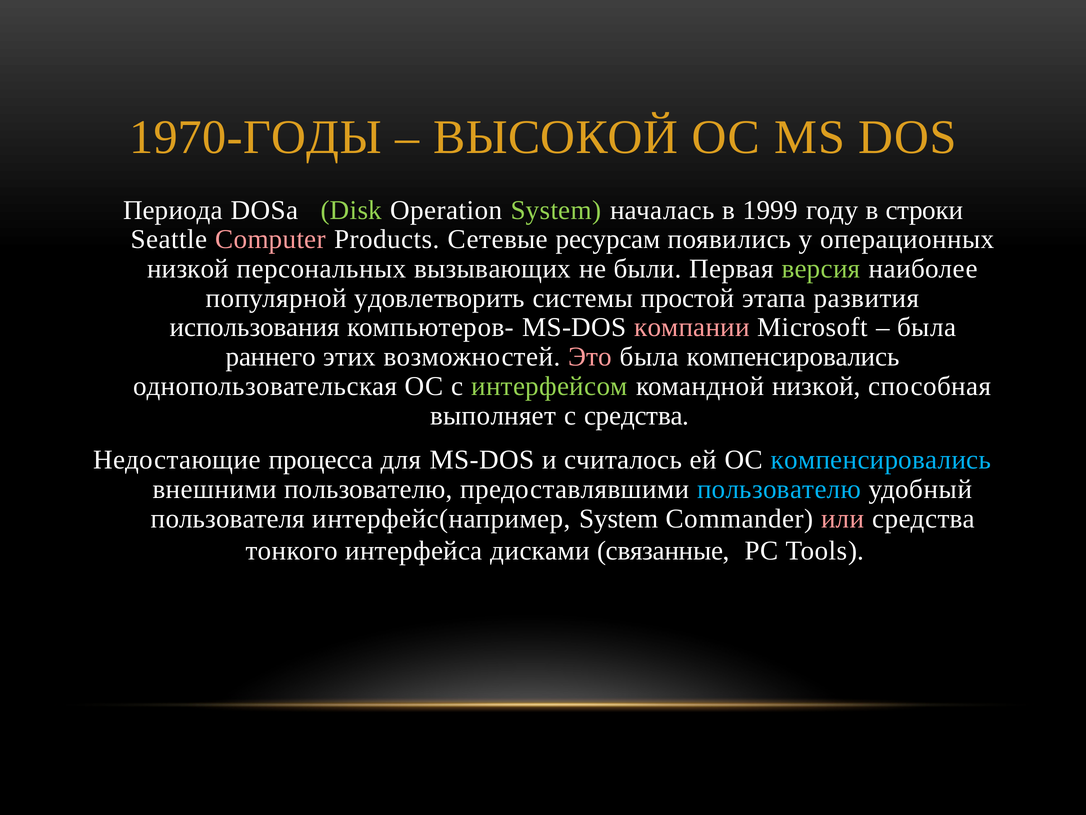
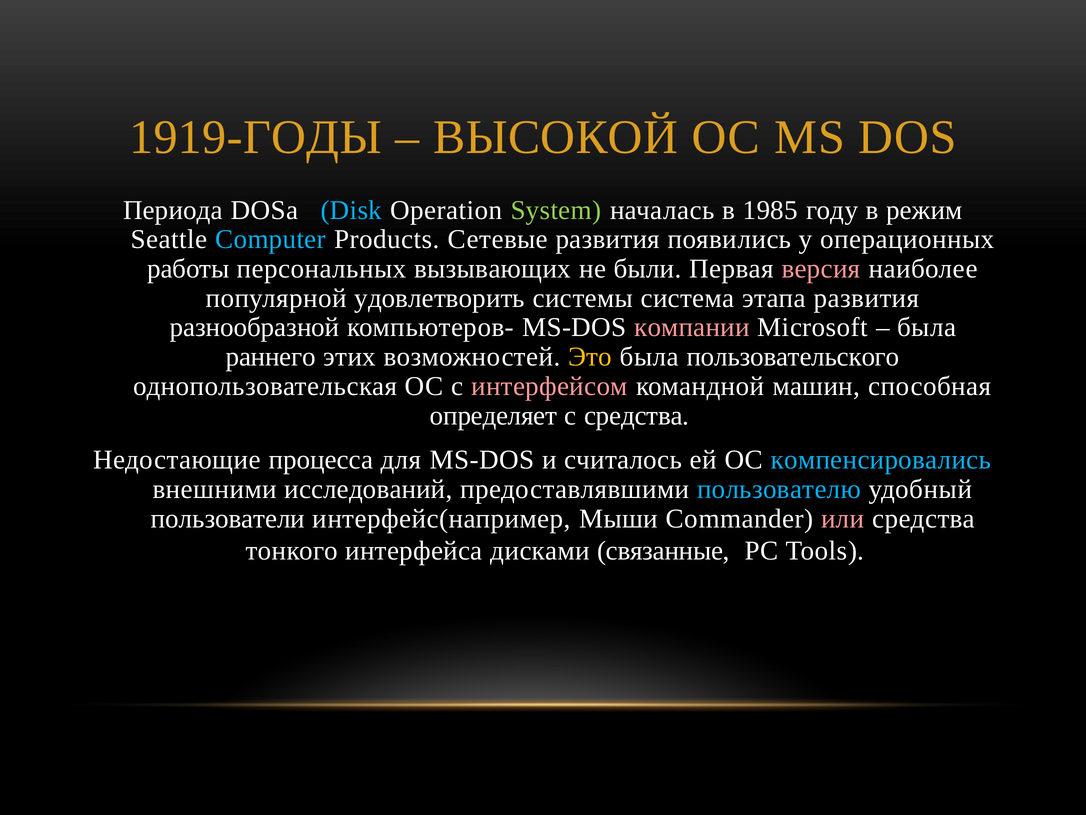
1970-ГОДЫ: 1970-ГОДЫ -> 1919-ГОДЫ (255, 137)
Disk colour: light green -> light blue (351, 210)
1999: 1999 -> 1985 (770, 210)
строки: строки -> режим (924, 210)
Computer colour: pink -> light blue (271, 239)
Сетевые ресурсам: ресурсам -> развития (608, 239)
низкой: низкой -> работы (188, 269)
версия colour: light green -> pink (821, 269)
простой: простой -> система (687, 298)
использования: использования -> разнообразной (255, 327)
Это colour: pink -> yellow (590, 357)
была компенсировались: компенсировались -> пользовательского (793, 357)
интерфейсом colour: light green -> pink (549, 386)
командной низкой: низкой -> машин (816, 386)
выполняет: выполняет -> определяет (493, 415)
внешними пользователю: пользователю -> исследований (368, 489)
пользователя: пользователя -> пользователи (228, 518)
интерфейс(например System: System -> Мыши (619, 518)
